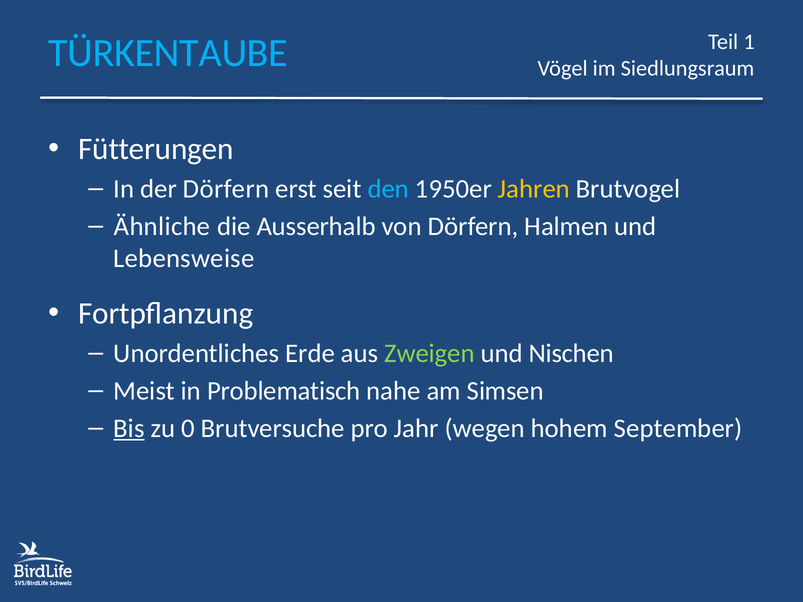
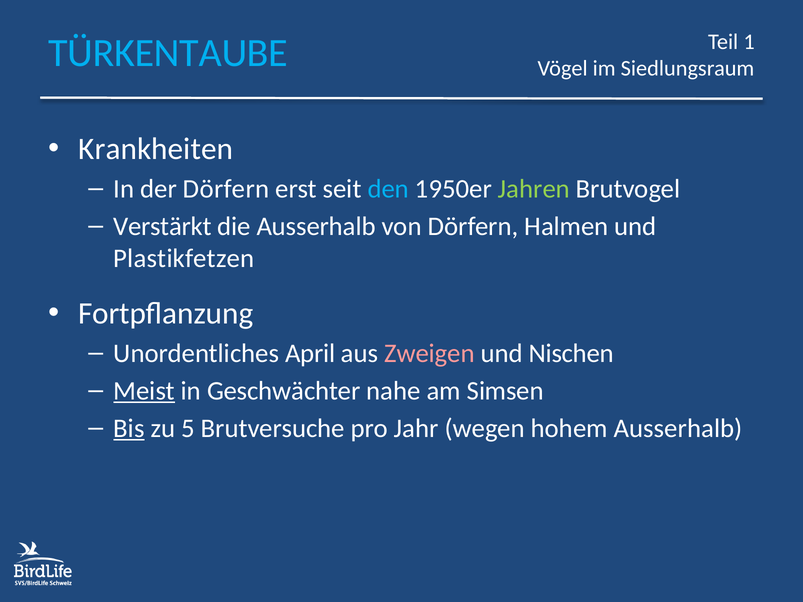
Fütterungen: Fütterungen -> Krankheiten (156, 149)
Jahren colour: yellow -> light green (534, 189)
Ähnliche: Ähnliche -> Verstärkt (162, 226)
Lebensweise: Lebensweise -> Plastikfetzen (184, 258)
Erde: Erde -> April (310, 353)
Zweigen colour: light green -> pink (430, 353)
Meist underline: none -> present (144, 391)
Problematisch: Problematisch -> Geschwächter (284, 391)
0: 0 -> 5 (188, 428)
hohem September: September -> Ausserhalb (678, 428)
